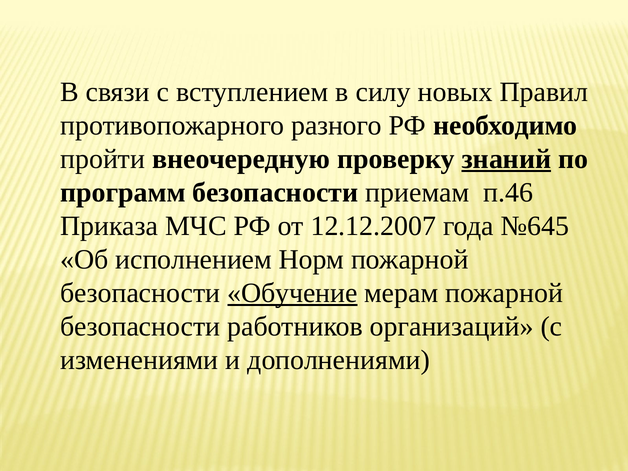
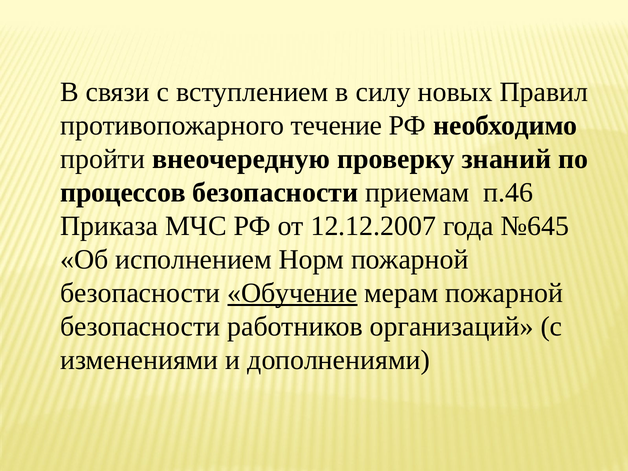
разного: разного -> течение (337, 125)
знаний underline: present -> none (506, 159)
программ: программ -> процессов (123, 192)
